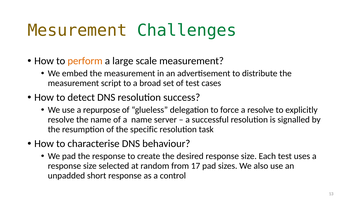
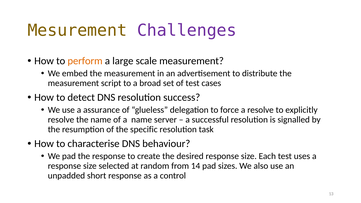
Challenges colour: green -> purple (187, 30)
repurpose: repurpose -> assurance (102, 110)
17: 17 -> 14 (196, 166)
